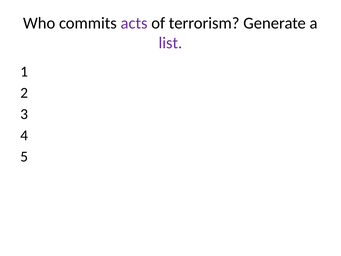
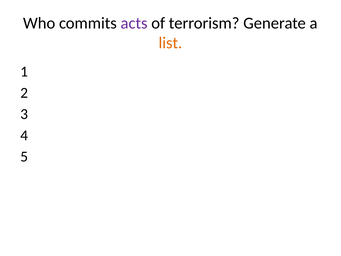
list colour: purple -> orange (170, 43)
